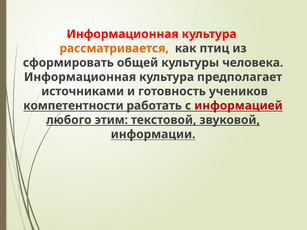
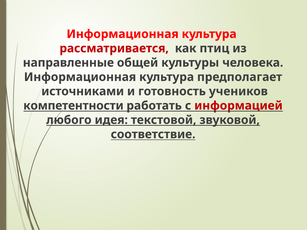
рассматривается colour: orange -> red (114, 48)
сформировать: сформировать -> направленные (68, 63)
этим: этим -> идея (111, 120)
информации: информации -> соответствие (153, 134)
